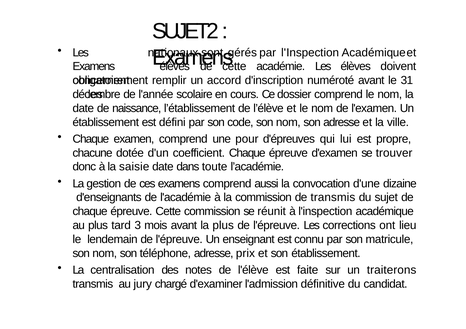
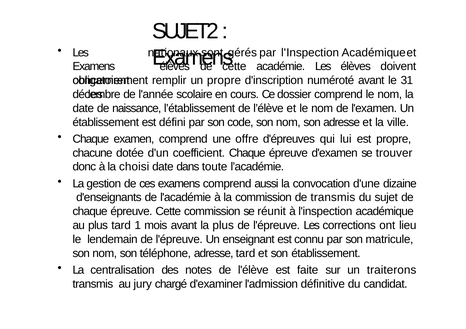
un accord: accord -> propre (224, 81)
pour: pour -> offre (247, 139)
saisie: saisie -> choisi (134, 167)
3: 3 -> 1 (138, 226)
adresse prix: prix -> tard (246, 253)
